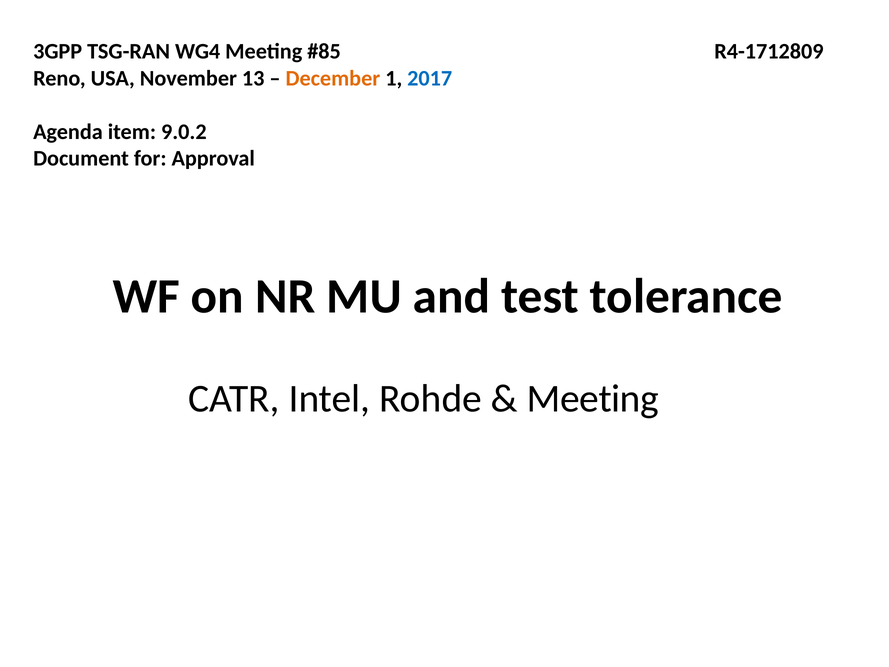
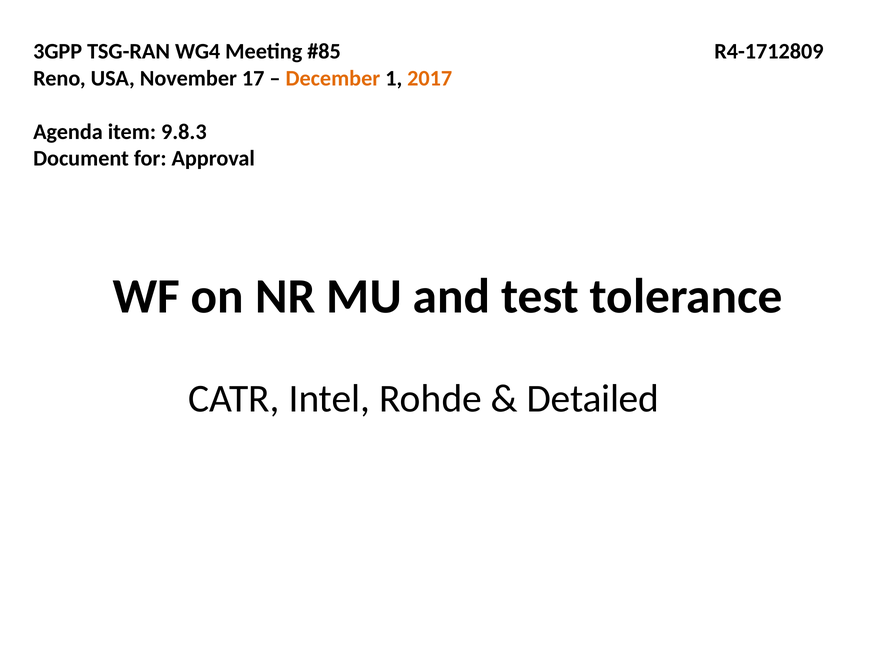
13: 13 -> 17 (253, 78)
2017 colour: blue -> orange (430, 78)
9.0.2: 9.0.2 -> 9.8.3 (184, 132)
Meeting: Meeting -> Detailed (593, 399)
